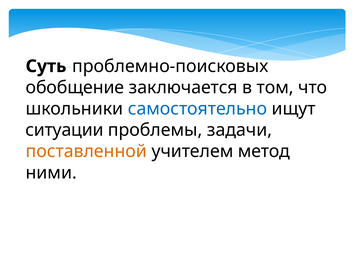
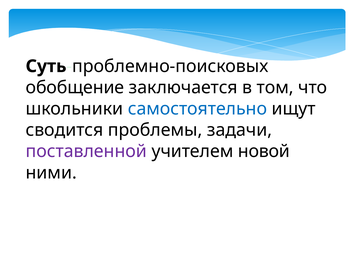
ситуации: ситуации -> сводится (64, 130)
поставленной colour: orange -> purple (86, 151)
метод: метод -> новой (264, 151)
